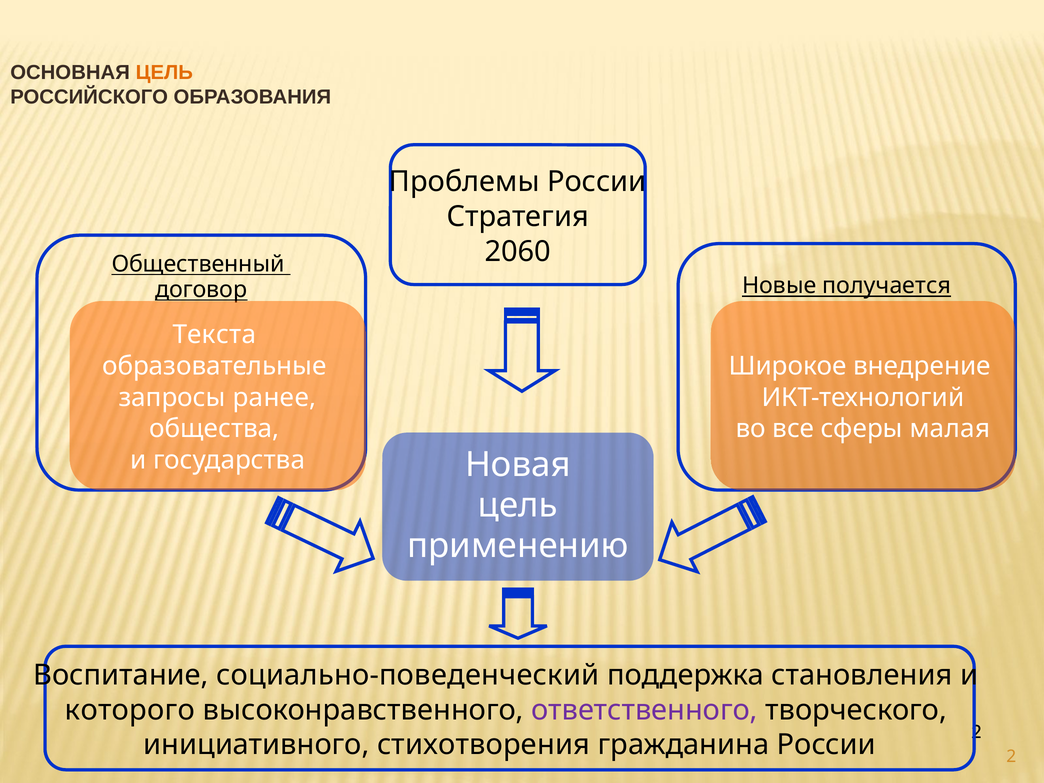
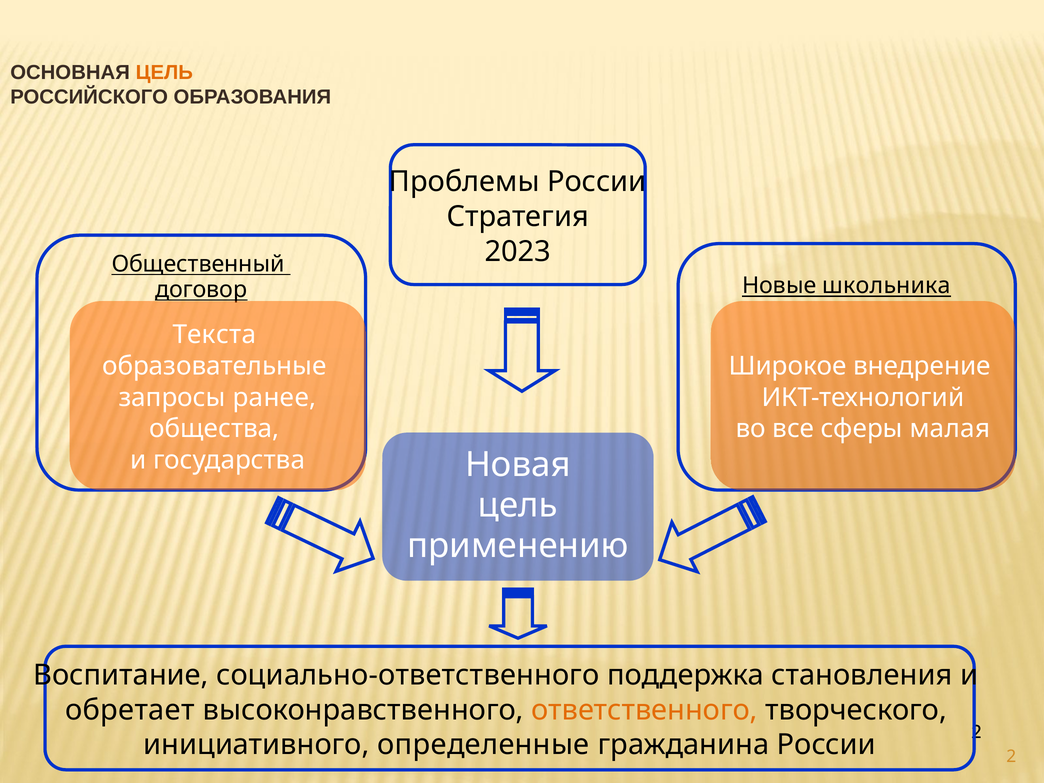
2060: 2060 -> 2023 (518, 251)
получается: получается -> школьника (887, 286)
социально-поведенческий: социально-поведенческий -> социально-ответственного (408, 675)
которого: которого -> обретает (130, 710)
ответственного colour: purple -> orange (644, 710)
стихотворения: стихотворения -> определенные (483, 745)
